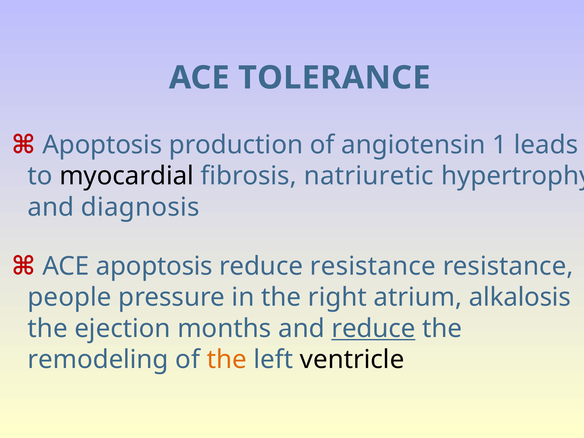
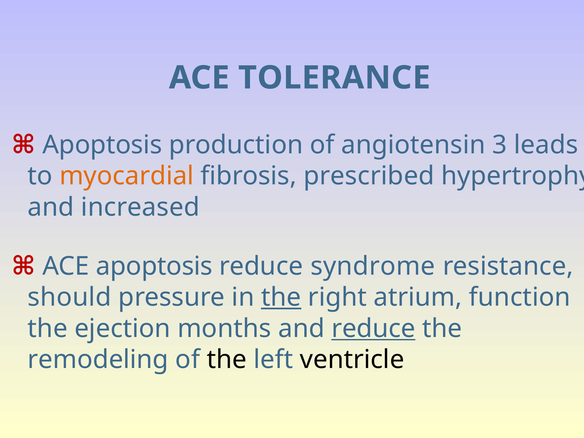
1: 1 -> 3 (500, 145)
myocardial colour: black -> orange (127, 176)
natriuretic: natriuretic -> prescribed (369, 176)
diagnosis: diagnosis -> increased (140, 207)
reduce resistance: resistance -> syndrome (373, 266)
people: people -> should (70, 297)
the underline: none -> present (281, 297)
alkalosis: alkalosis -> function (520, 297)
the colour: orange -> black (227, 360)
